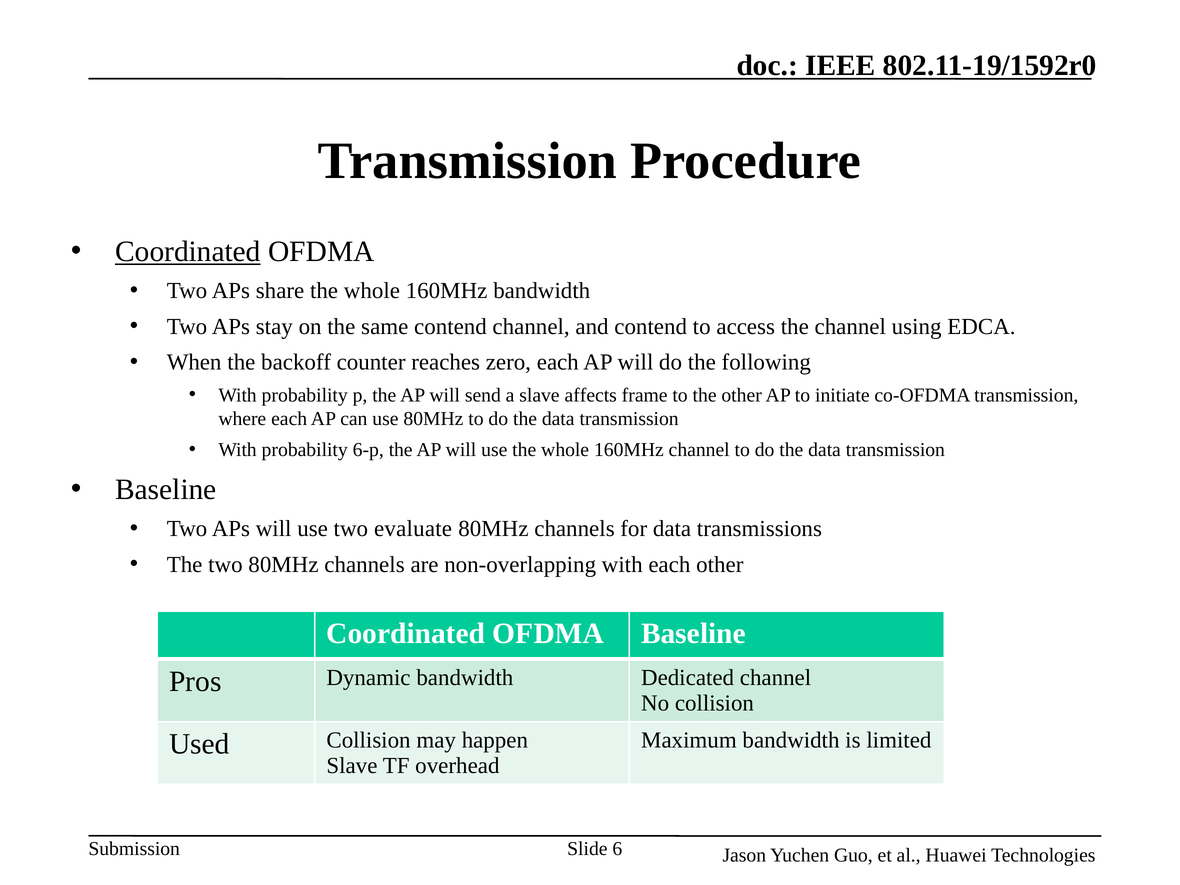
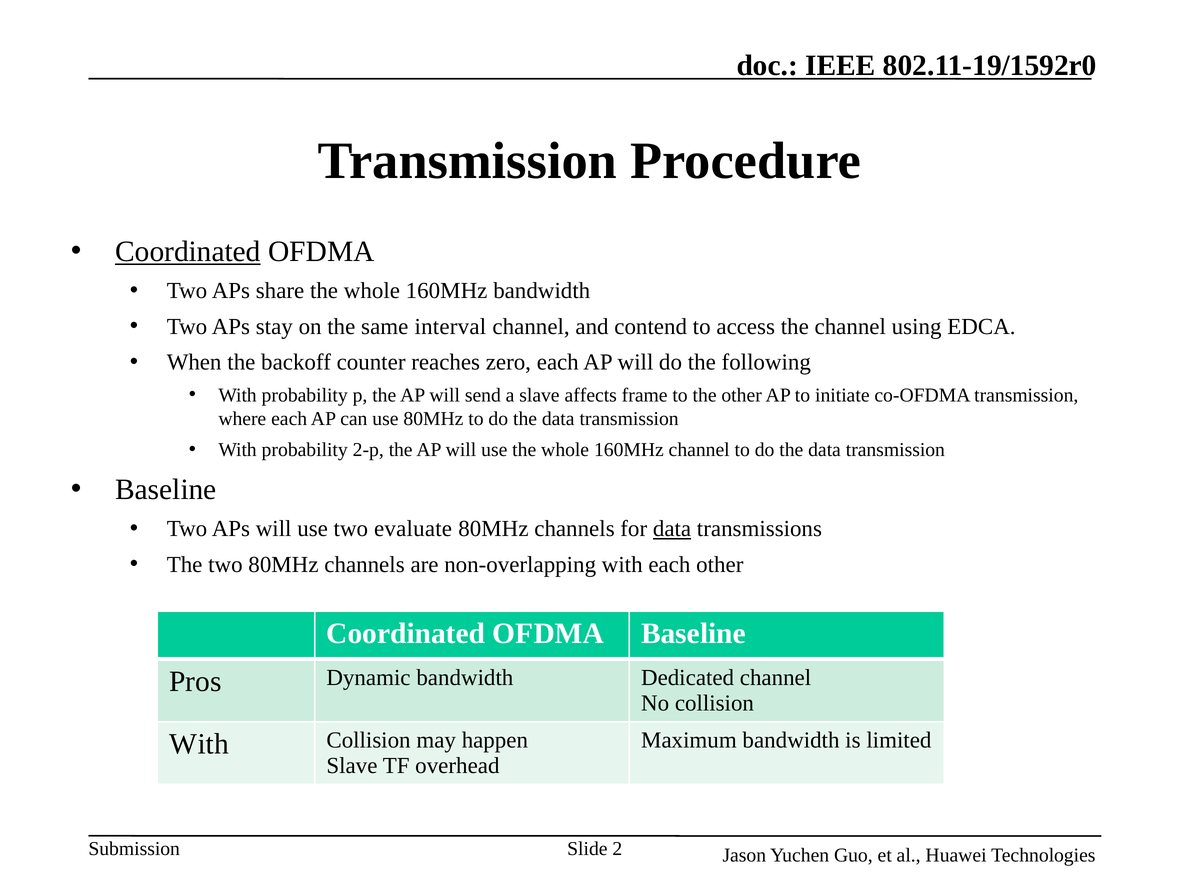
same contend: contend -> interval (450, 327)
6-p: 6-p -> 2-p (368, 450)
data underline: none -> present (672, 529)
Used: Used -> With (199, 744)
6: 6 -> 2 (617, 849)
